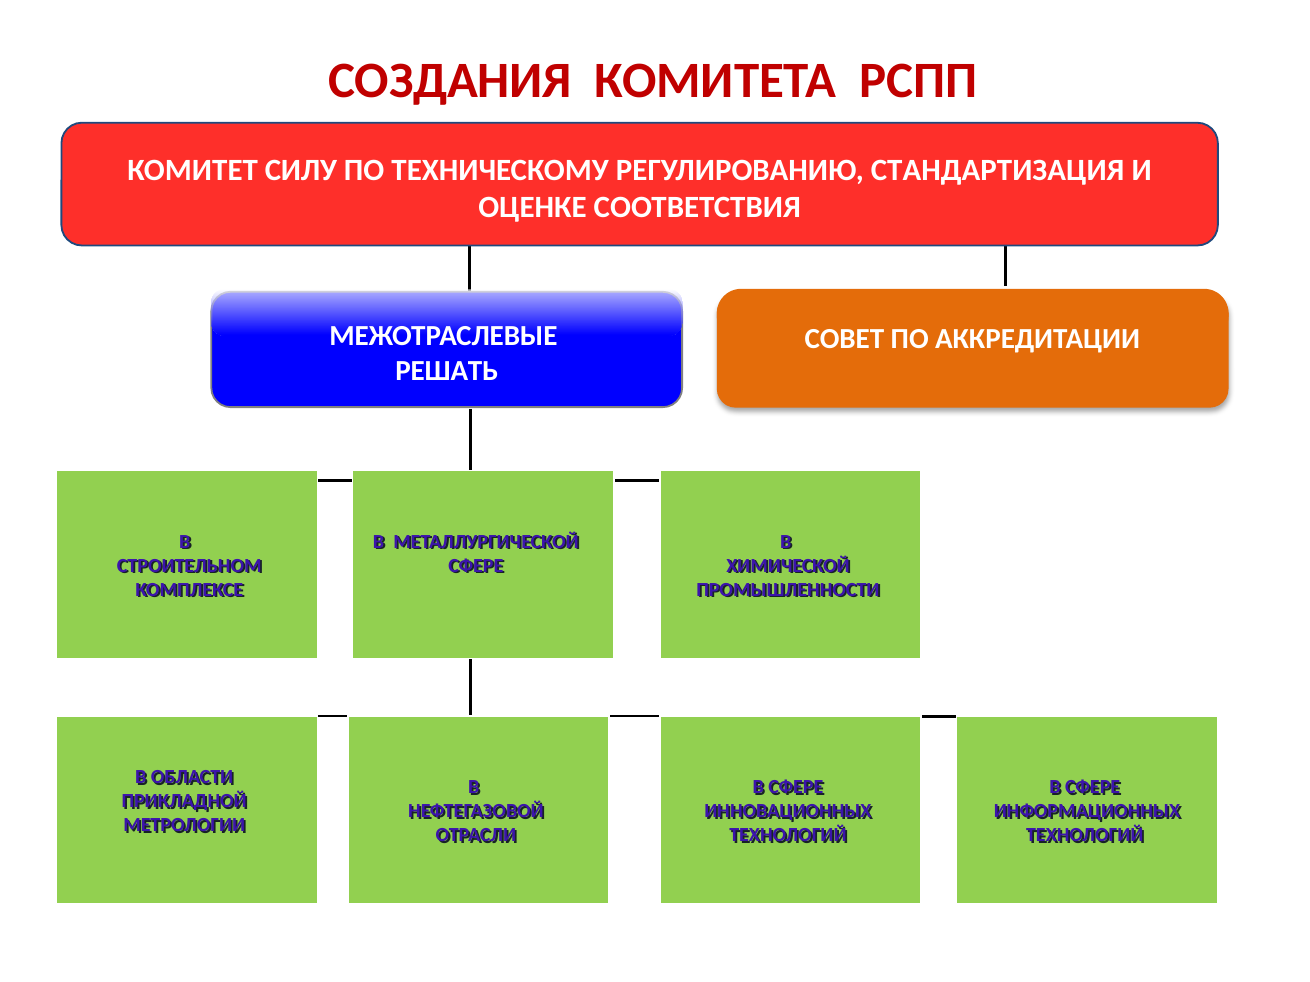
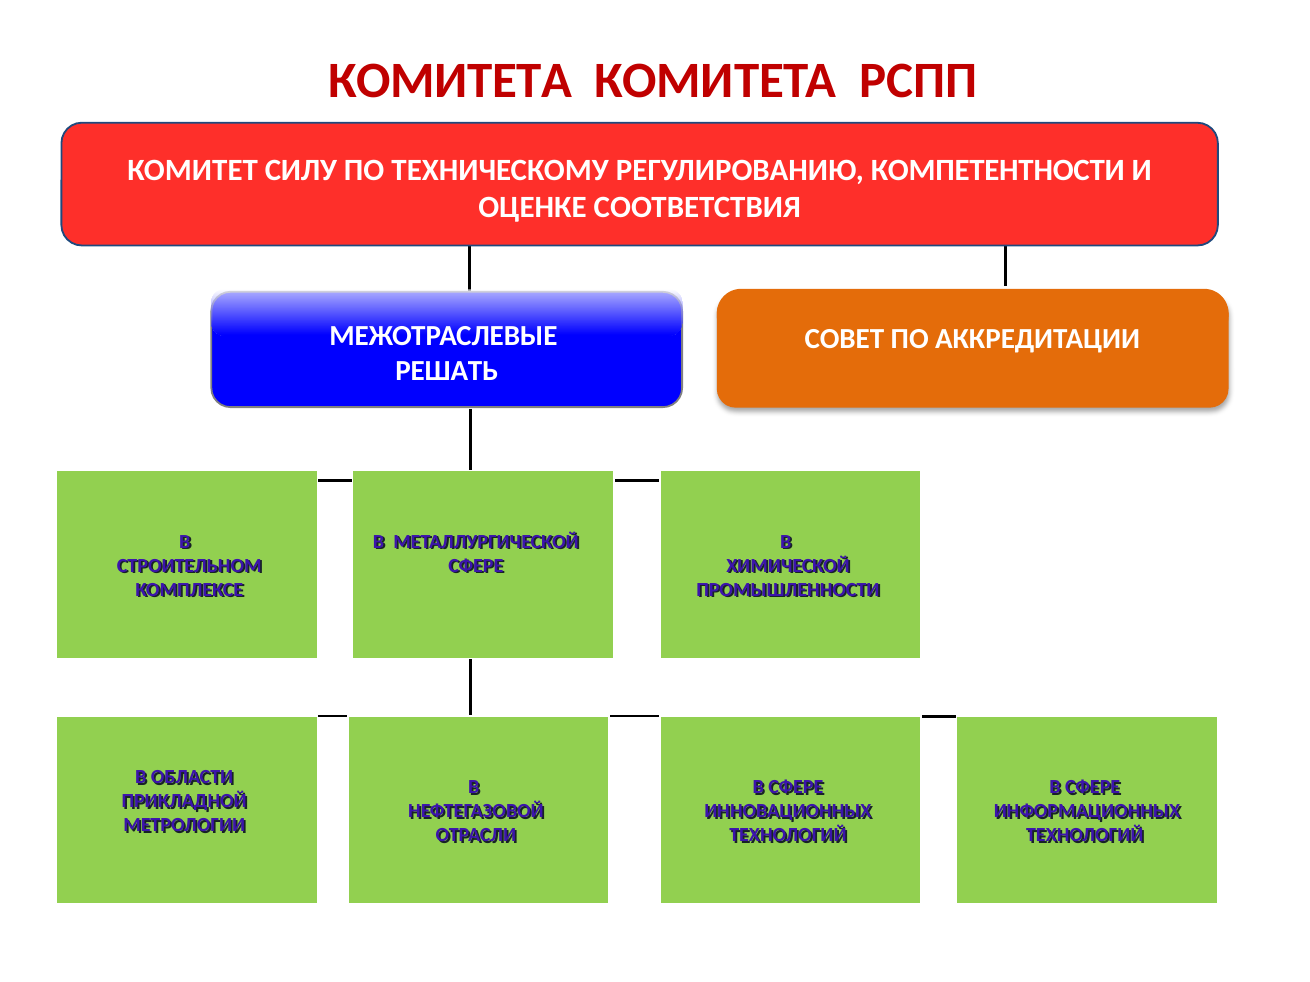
СОЗДАНИЯ: СОЗДАНИЯ -> КОМИТЕТА (450, 81)
СТАНДАРТИЗАЦИЯ: СТАНДАРТИЗАЦИЯ -> КОМПЕТЕНТНОСТИ (998, 170)
